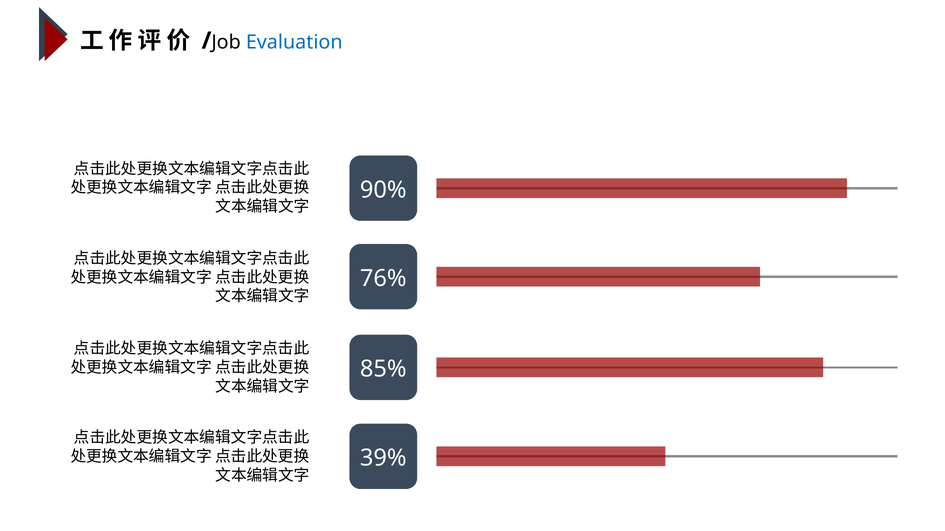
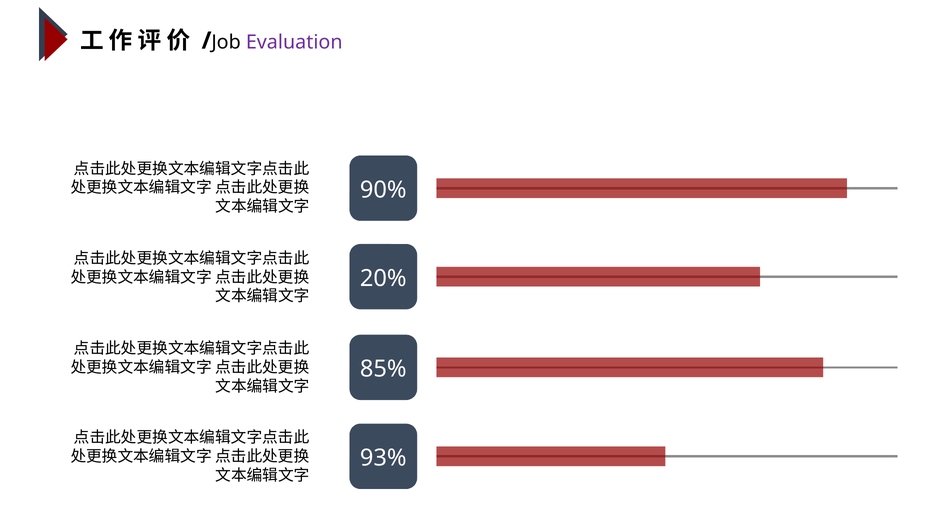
Evaluation colour: blue -> purple (294, 42)
76%: 76% -> 20% (383, 279)
39%: 39% -> 93% (383, 458)
